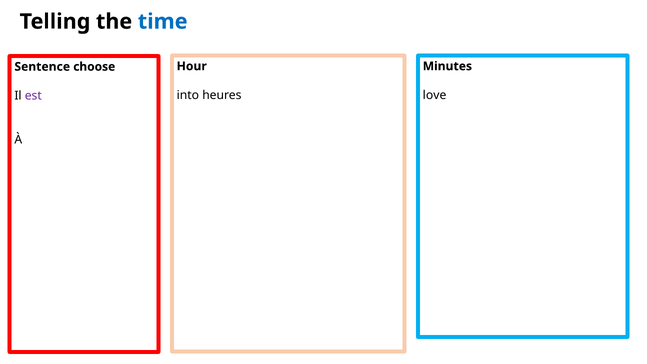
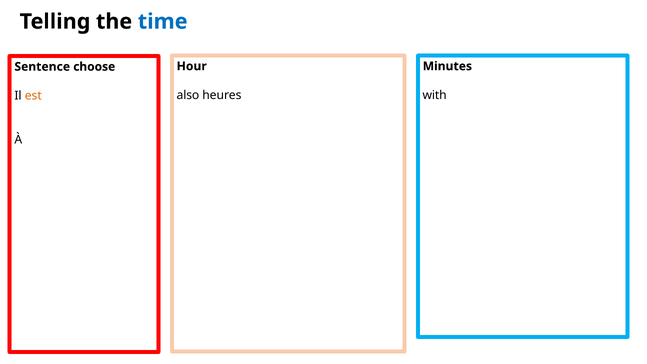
into: into -> also (188, 95)
love: love -> with (435, 95)
est colour: purple -> orange (33, 96)
